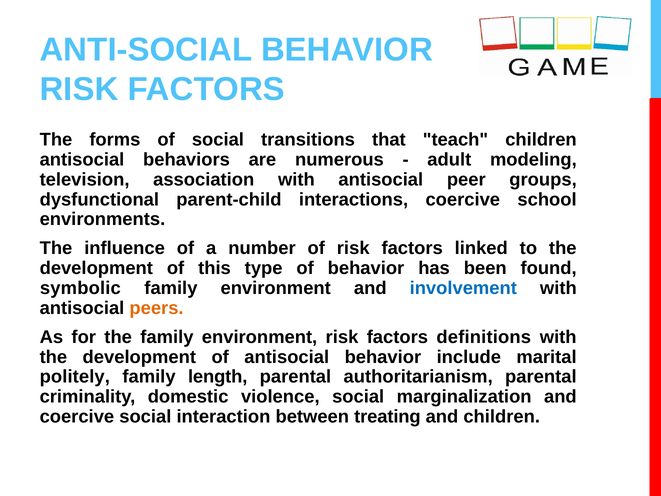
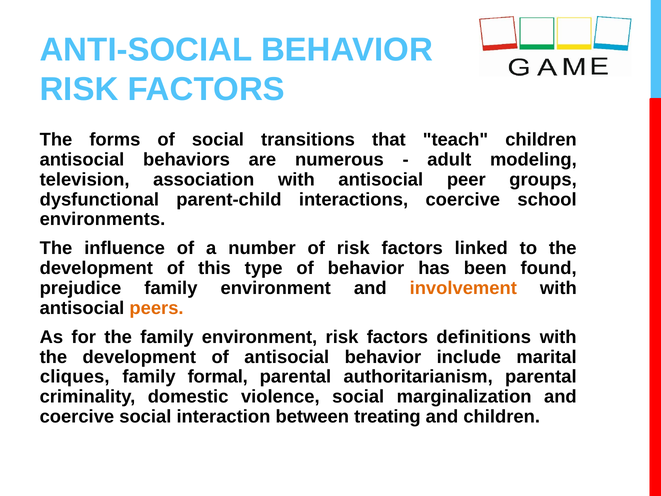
symbolic: symbolic -> prejudice (80, 288)
involvement colour: blue -> orange (463, 288)
politely: politely -> cliques (75, 377)
length: length -> formal (218, 377)
